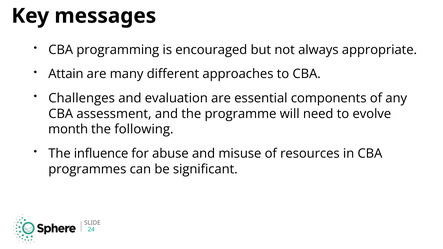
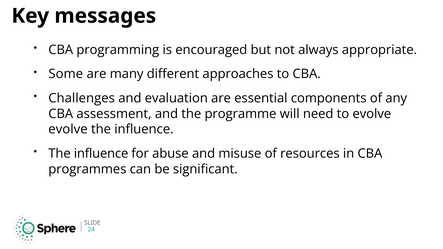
Attain: Attain -> Some (66, 74)
month: month -> evolve (68, 129)
following: following -> influence (144, 129)
